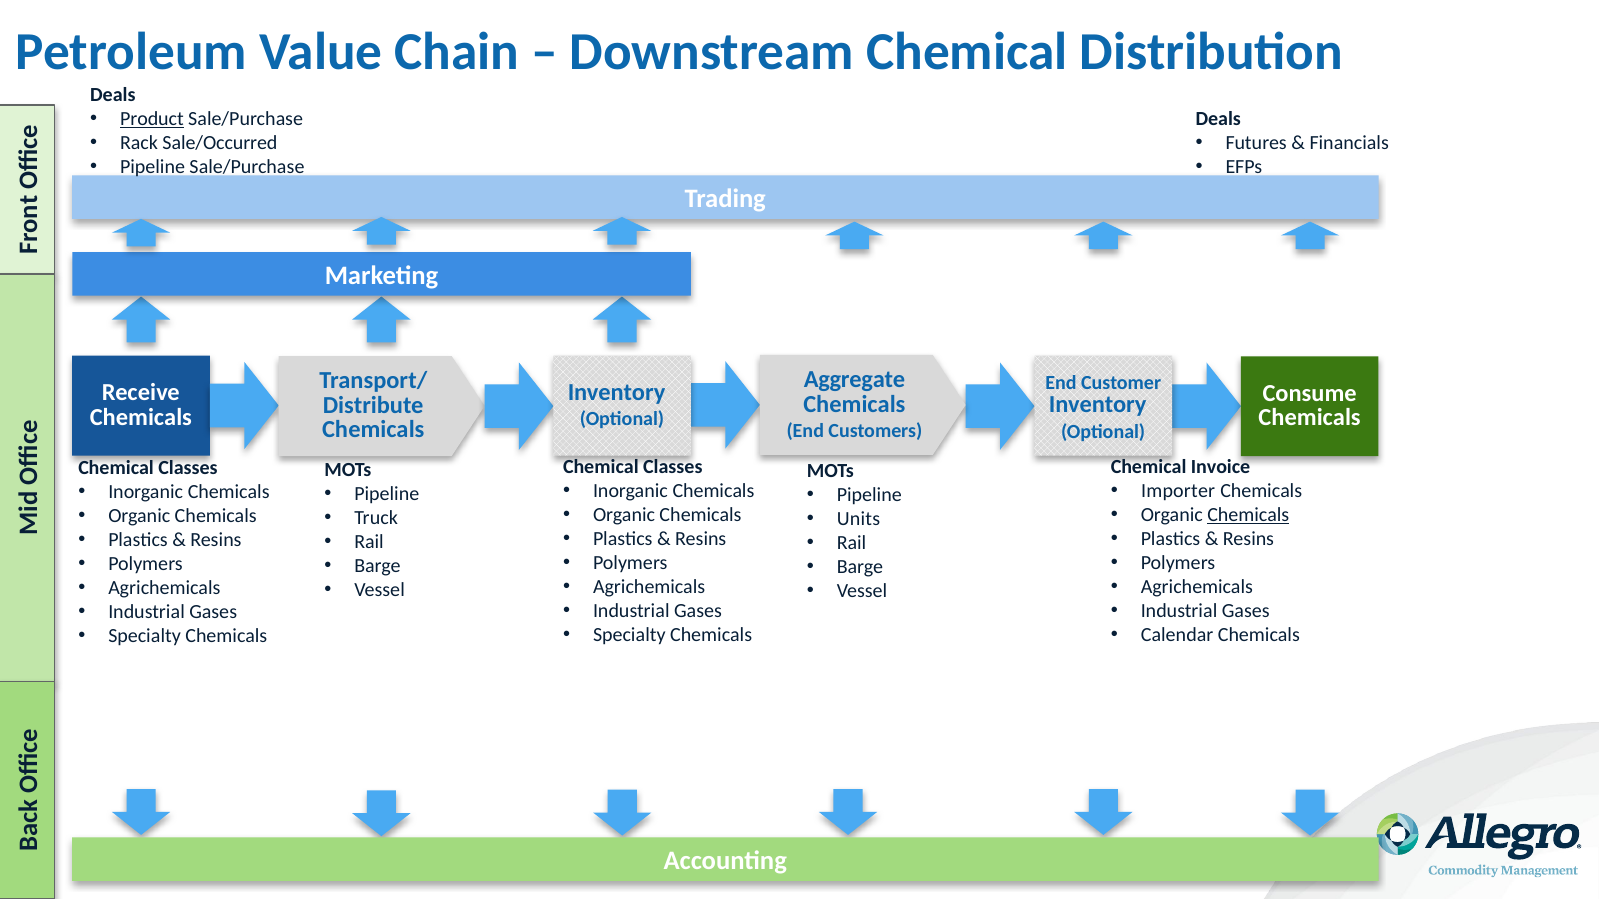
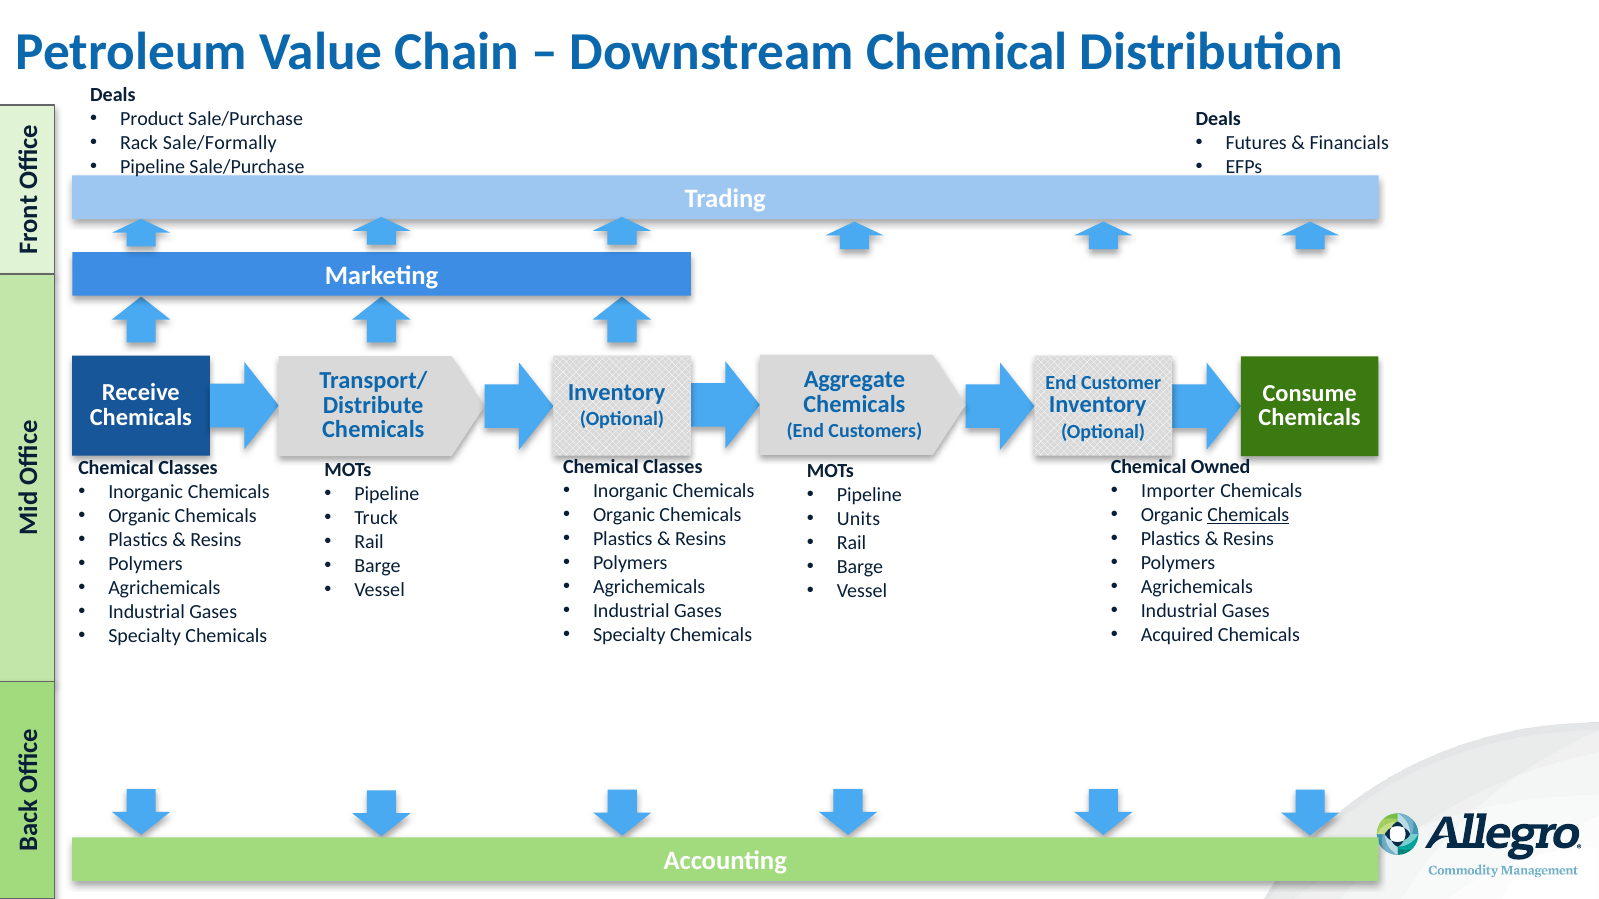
Product underline: present -> none (152, 119)
Sale/Occurred: Sale/Occurred -> Sale/Formally (220, 143)
Invoice: Invoice -> Owned (1221, 467)
Calendar: Calendar -> Acquired (1177, 635)
